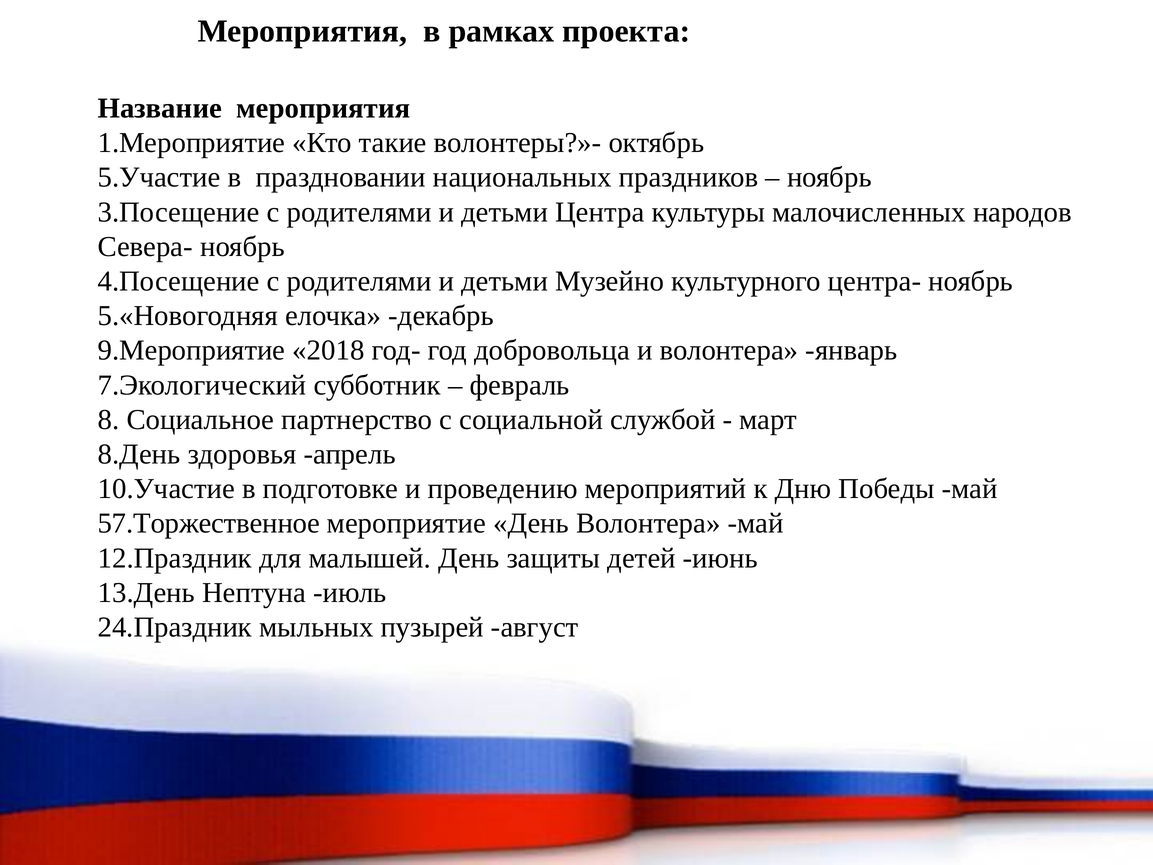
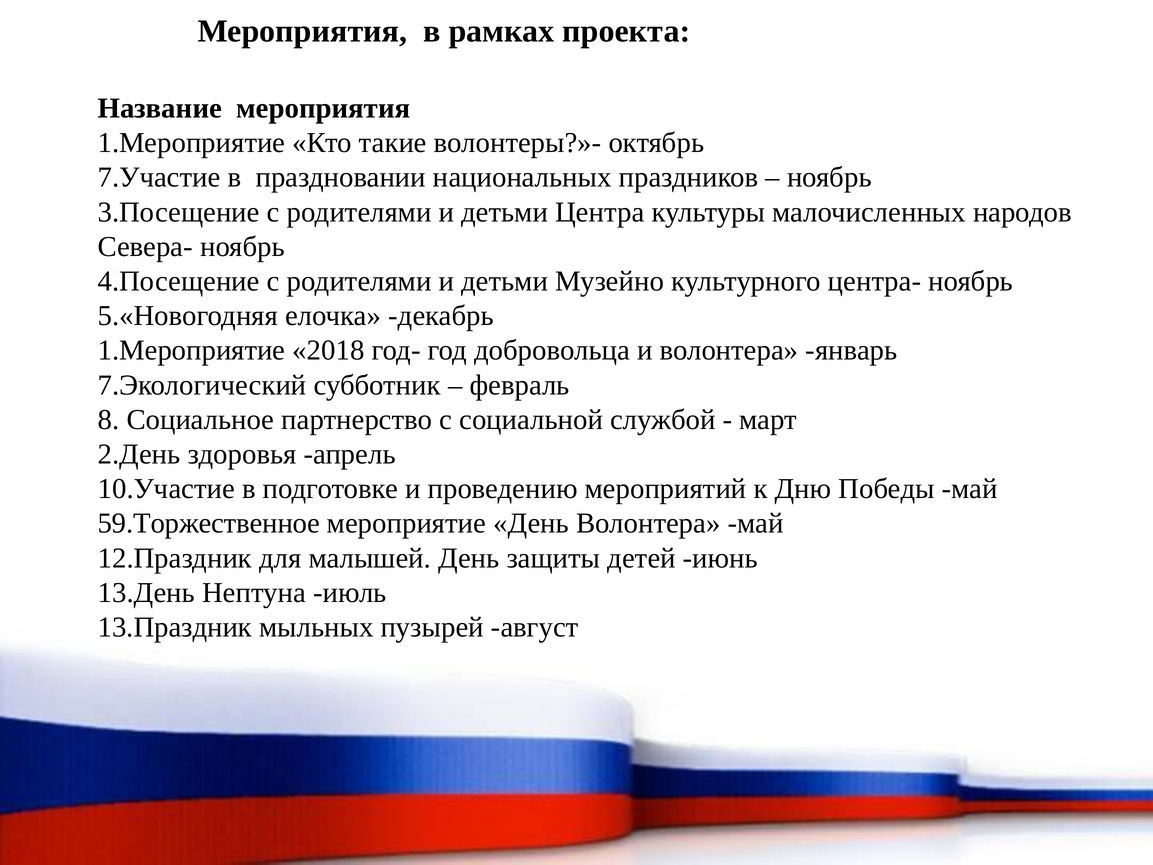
5.Участие: 5.Участие -> 7.Участие (159, 177)
9.Мероприятие: 9.Мероприятие -> 1.Мероприятие (191, 350)
8.День: 8.День -> 2.День (139, 454)
57.Торжественное: 57.Торжественное -> 59.Торжественное (209, 523)
24.Праздник: 24.Праздник -> 13.Праздник (175, 627)
